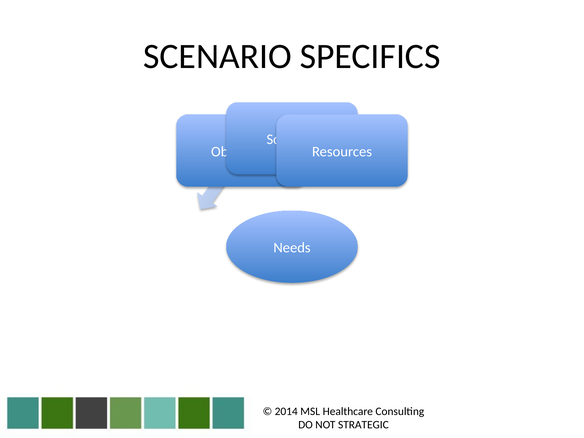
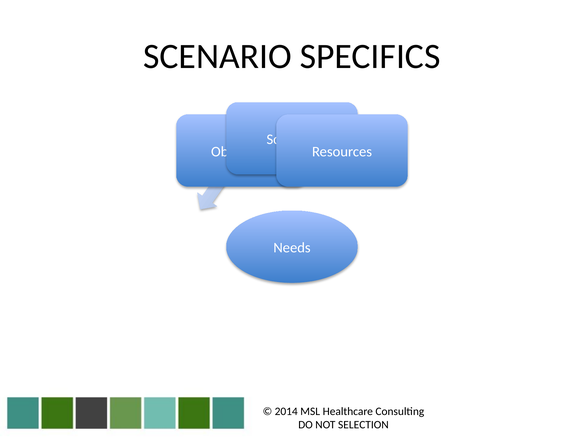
STRATEGIC: STRATEGIC -> SELECTION (363, 425)
